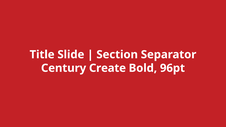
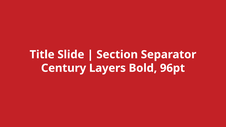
Create: Create -> Layers (107, 68)
